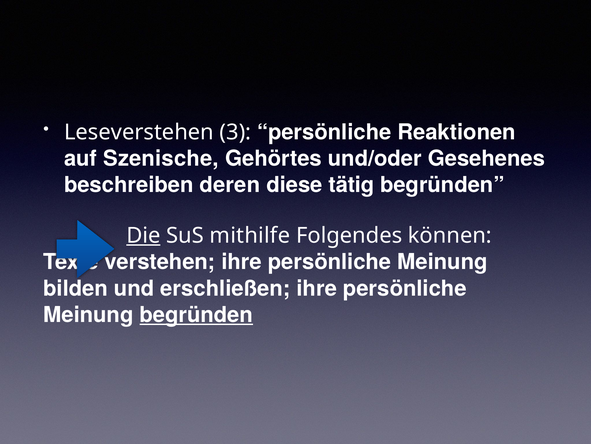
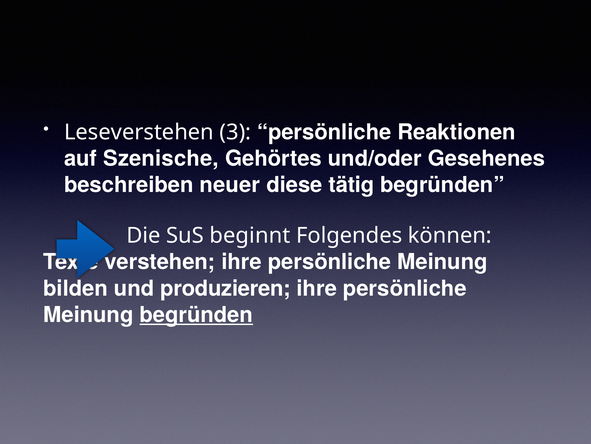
deren: deren -> neuer (230, 185)
Die underline: present -> none (143, 235)
mithilfe: mithilfe -> beginnt (250, 235)
erschließen: erschließen -> produzieren (225, 288)
